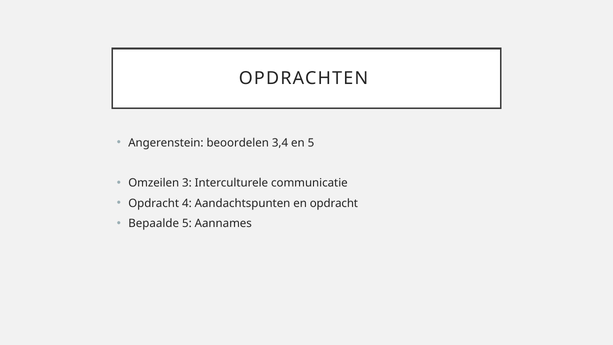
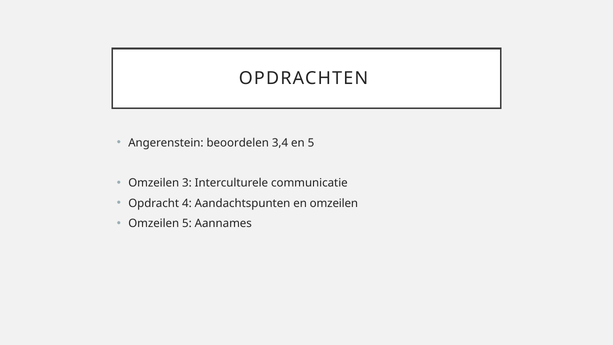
en opdracht: opdracht -> omzeilen (334, 203)
Bepaalde: Bepaalde -> Omzeilen (154, 223)
